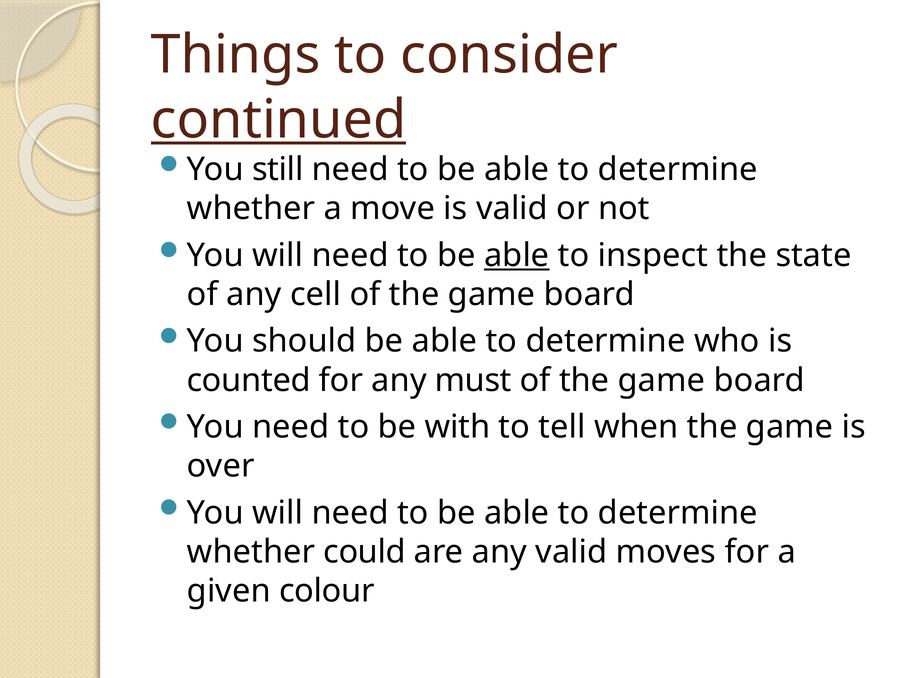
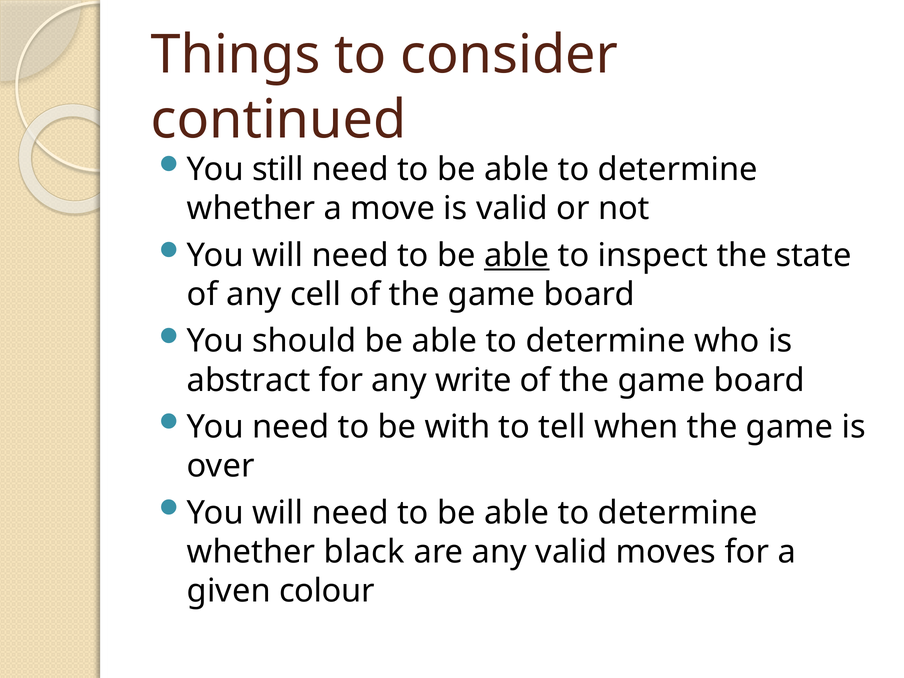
continued underline: present -> none (279, 120)
counted: counted -> abstract (249, 380)
must: must -> write (473, 380)
could: could -> black (364, 552)
